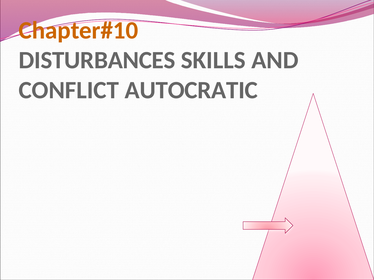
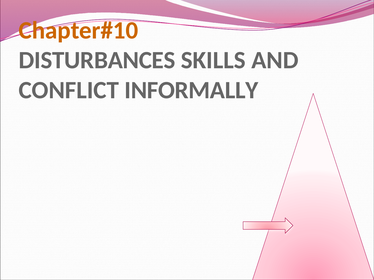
AUTOCRATIC: AUTOCRATIC -> INFORMALLY (191, 90)
